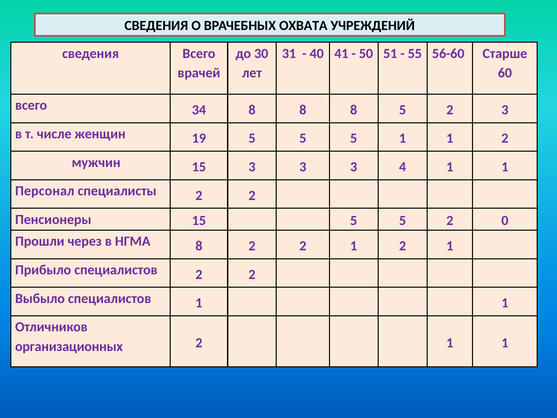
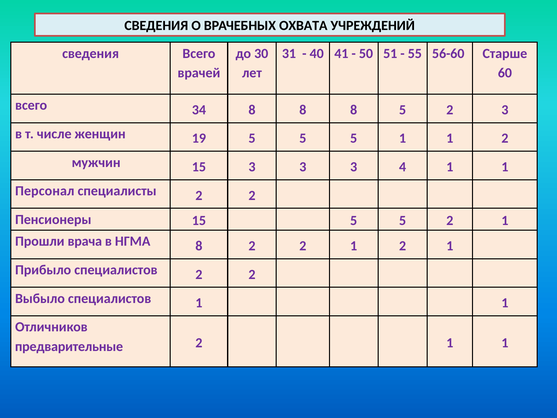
5 2 0: 0 -> 1 (505, 221)
через: через -> врача (85, 241)
организационных: организационных -> предварительные (69, 346)
